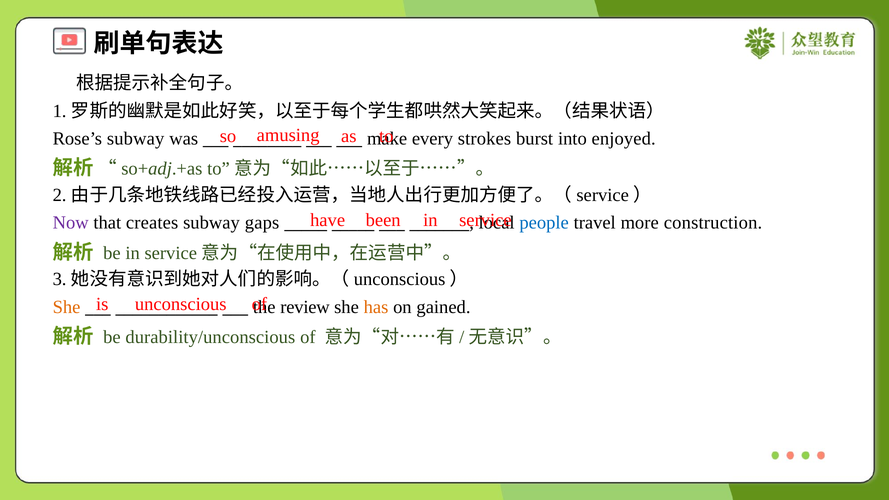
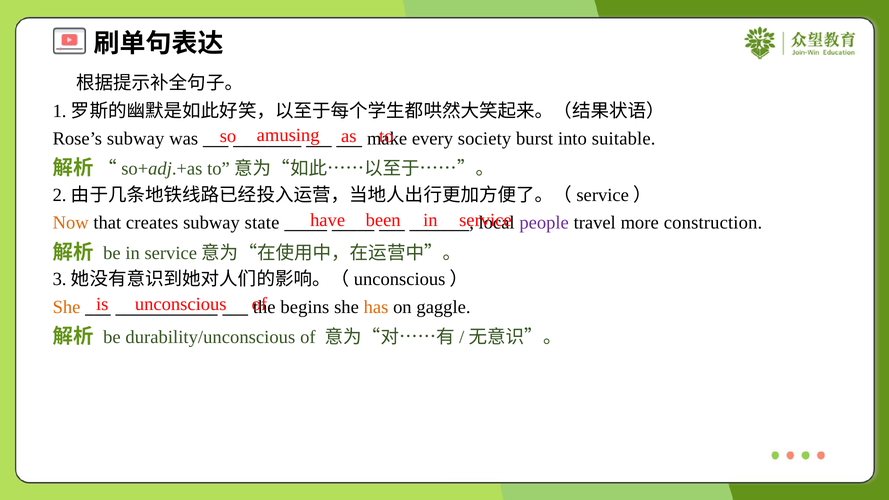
strokes: strokes -> society (484, 139)
enjoyed: enjoyed -> suitable (624, 139)
Now colour: purple -> orange (71, 223)
gaps: gaps -> state (262, 223)
people colour: blue -> purple (544, 223)
review: review -> begins (305, 307)
gained: gained -> gaggle (443, 307)
